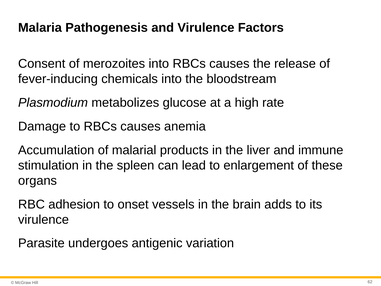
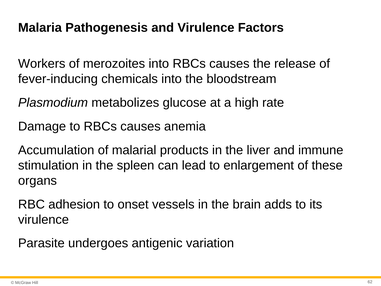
Consent: Consent -> Workers (42, 64)
